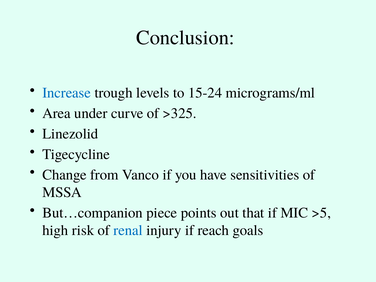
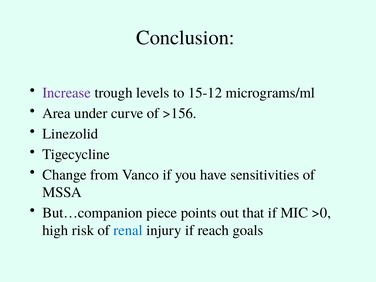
Increase colour: blue -> purple (67, 93)
15-24: 15-24 -> 15-12 (205, 93)
>325: >325 -> >156 (180, 113)
>5: >5 -> >0 (321, 213)
